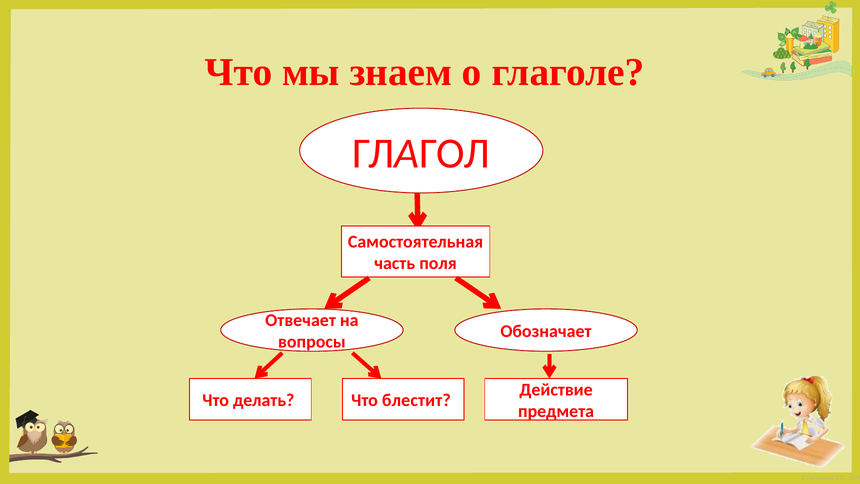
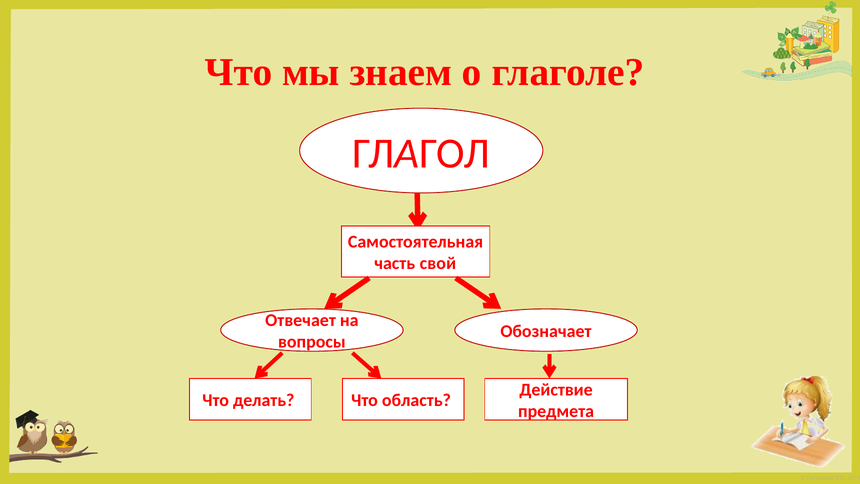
поля: поля -> свой (438, 263)
блестит: блестит -> область (416, 400)
